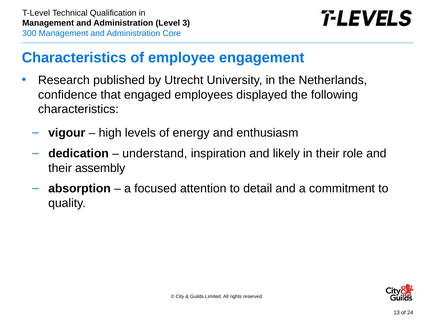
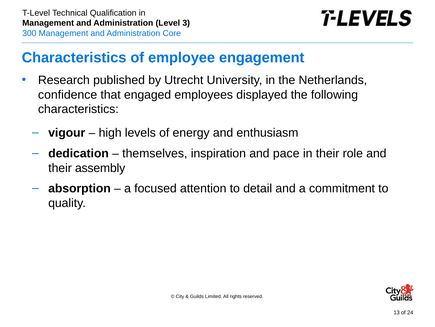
understand: understand -> themselves (155, 153)
likely: likely -> pace (286, 153)
